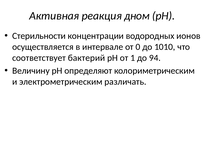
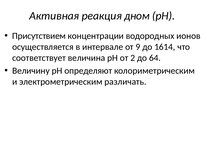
Стерильности: Стерильности -> Присутствием (39, 36)
0: 0 -> 9 (138, 47)
1010: 1010 -> 1614 (165, 47)
бактерий: бактерий -> величина (87, 58)
1: 1 -> 2 (133, 58)
94: 94 -> 64 (155, 58)
